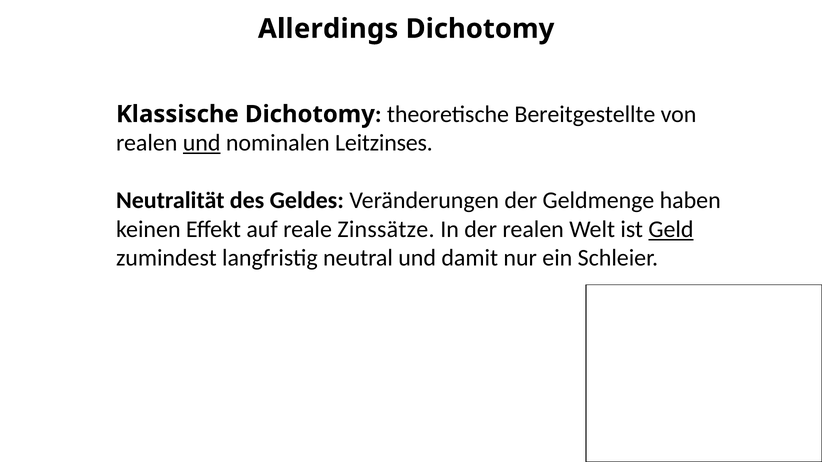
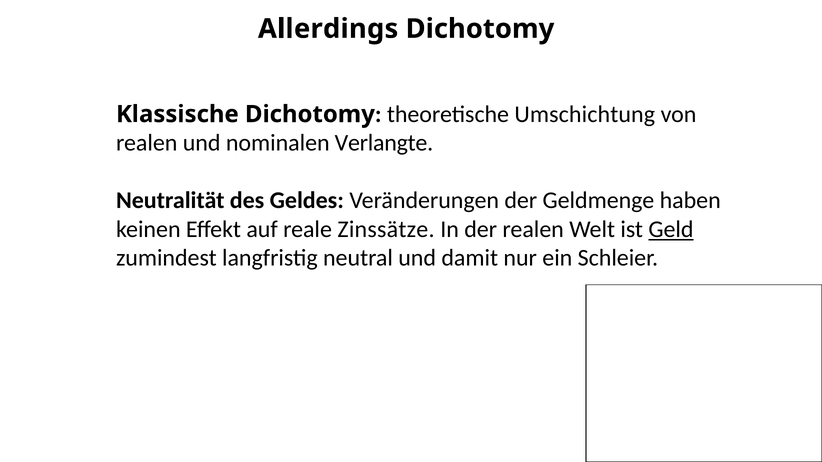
Bereitgestellte: Bereitgestellte -> Umschichtung (585, 114)
und underline: present -> none (202, 143)
Leitzinses: Leitzinses -> Verlangte (384, 143)
